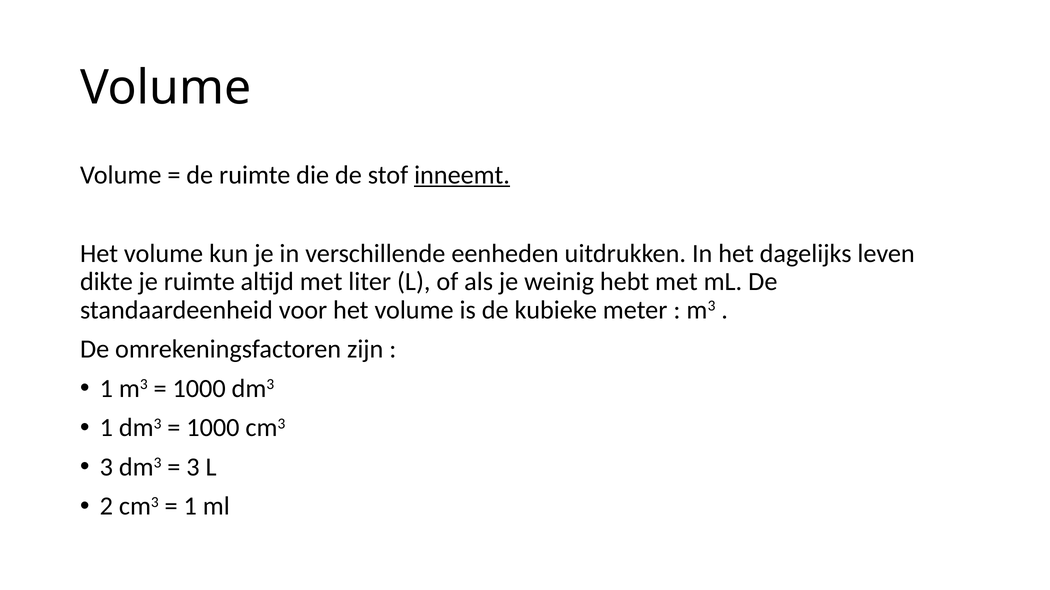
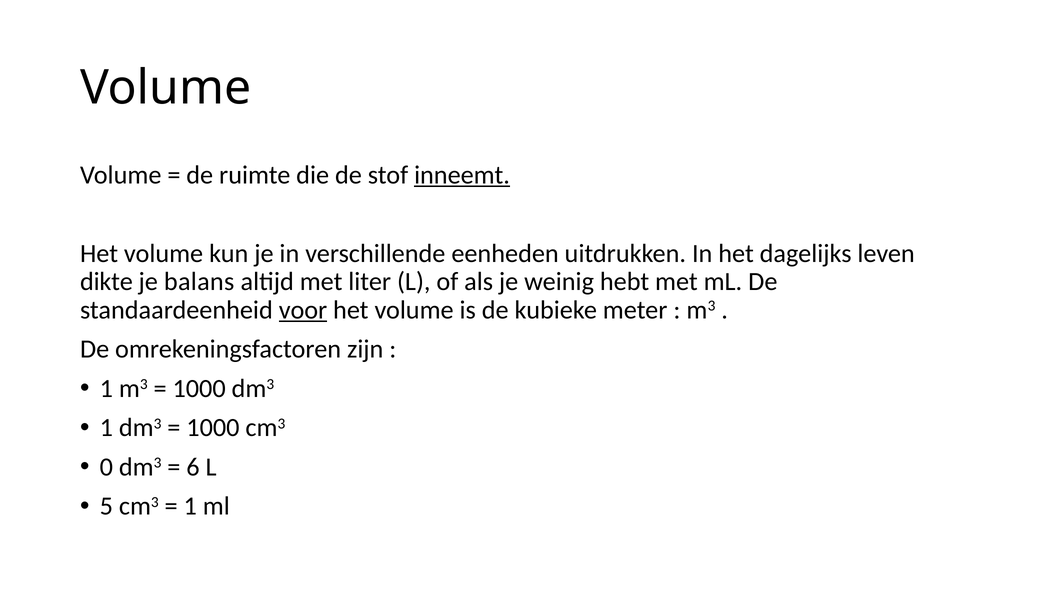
je ruimte: ruimte -> balans (199, 282)
voor underline: none -> present (303, 310)
3: 3 -> 0 (106, 468)
3: 3 -> 6 (193, 468)
2: 2 -> 5 (106, 507)
